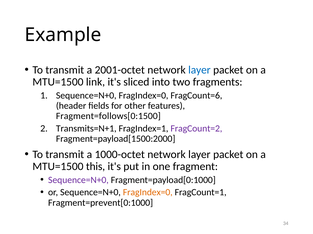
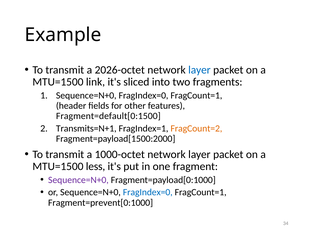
2001-octet: 2001-octet -> 2026-octet (120, 70)
FragCount=6: FragCount=6 -> FragCount=1 (196, 96)
Fragment=follows[0:1500: Fragment=follows[0:1500 -> Fragment=default[0:1500 (108, 116)
FragCount=2 colour: purple -> orange (196, 129)
this: this -> less (96, 167)
FragIndex=0 colour: orange -> blue (148, 193)
